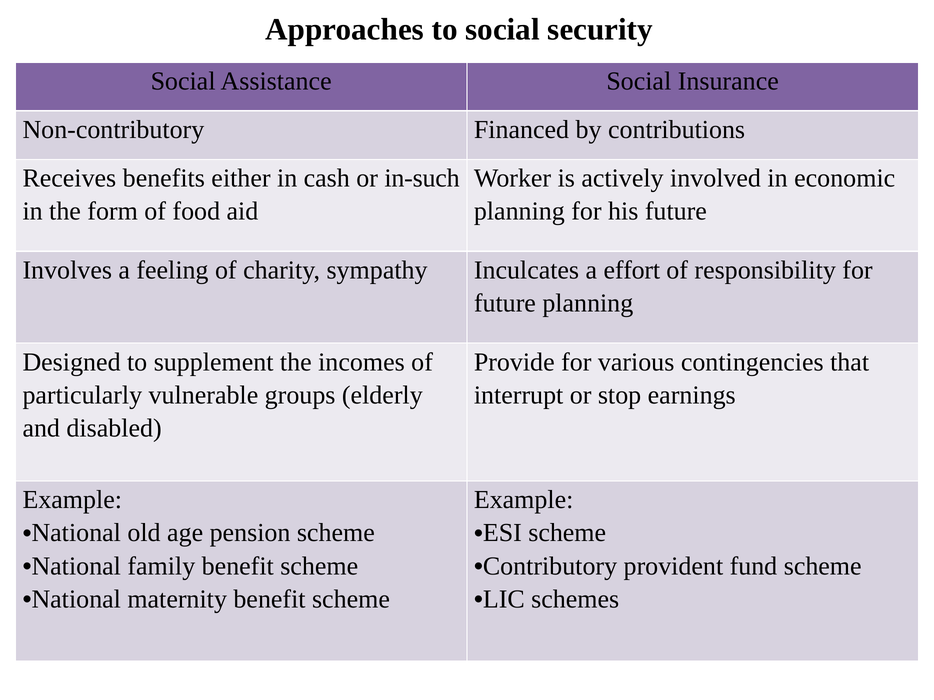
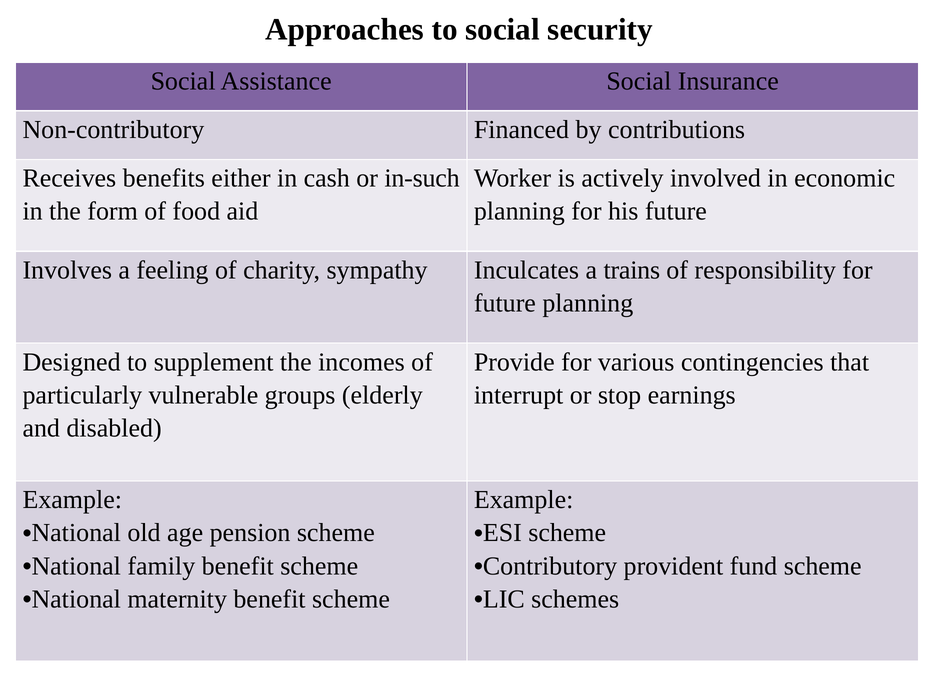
effort: effort -> trains (632, 270)
